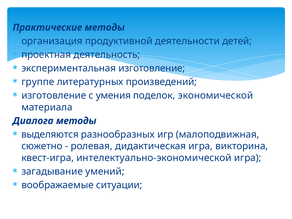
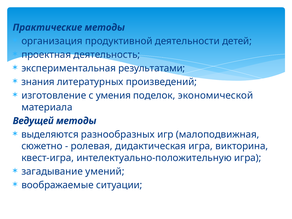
экспериментальная изготовление: изготовление -> результатами (152, 68)
группе: группе -> знания (38, 82)
Диалога: Диалога -> Ведущей (33, 121)
интелектуально-экономической: интелектуально-экономической -> интелектуально-положительную (154, 158)
